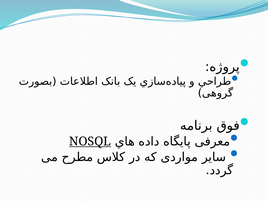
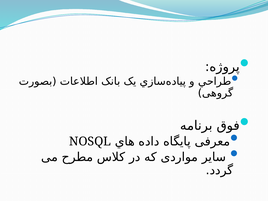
NOSQL underline: present -> none (90, 141)
